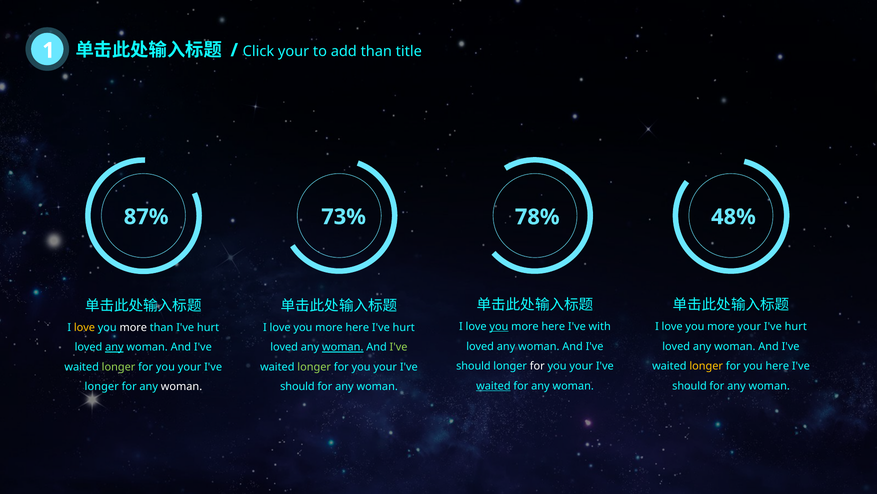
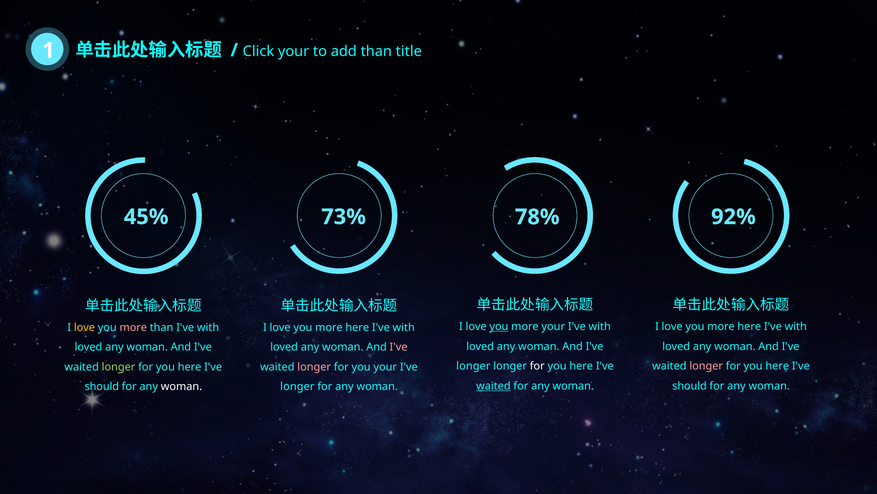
87%: 87% -> 45% (146, 217)
48%: 48% -> 92% (733, 217)
here: here -> your (553, 326)
your: your -> here (749, 326)
hurt: hurt -> with (796, 326)
hurt: hurt -> with (404, 327)
more colour: white -> pink (133, 327)
than I've hurt: hurt -> with (208, 327)
woman underline: present -> none (343, 347)
I've colour: light green -> pink (399, 347)
any underline: present -> none (114, 347)
should: should -> longer (473, 366)
your: your -> here (581, 366)
longer colour: yellow -> pink (706, 366)
longer colour: light green -> pink (314, 367)
your: your -> here (190, 367)
should: should -> longer (297, 386)
longer: longer -> should (102, 386)
